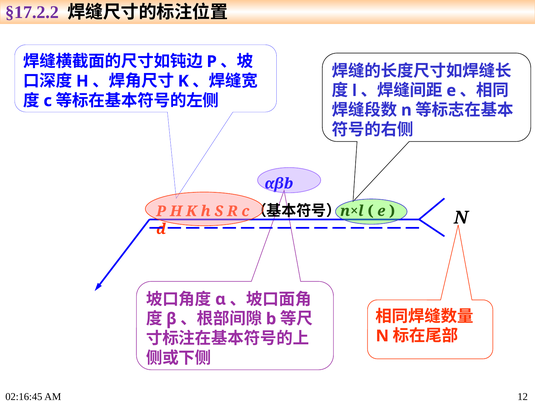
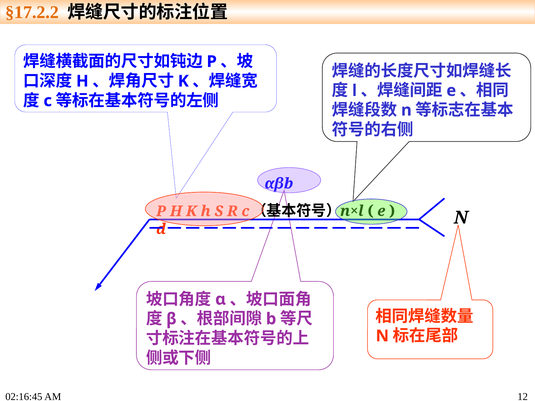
§17.2.2 colour: purple -> orange (32, 12)
